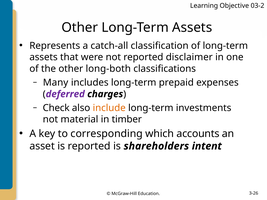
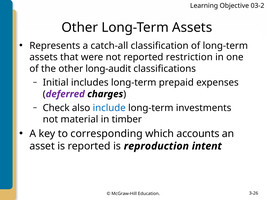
disclaimer: disclaimer -> restriction (189, 57)
long-both: long-both -> long-audit (108, 69)
Many: Many -> Initial (56, 83)
include colour: orange -> blue (109, 108)
shareholders: shareholders -> reproduction (156, 146)
